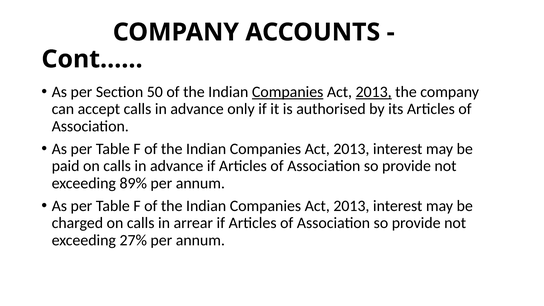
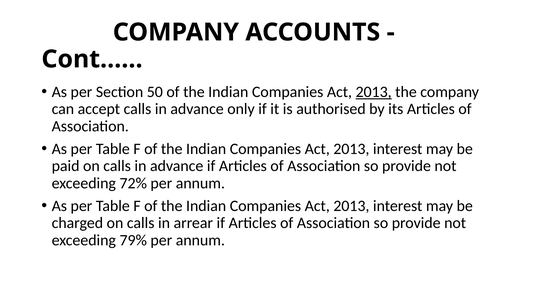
Companies underline: present -> none (288, 92)
89%: 89% -> 72% (133, 183)
27%: 27% -> 79% (133, 240)
